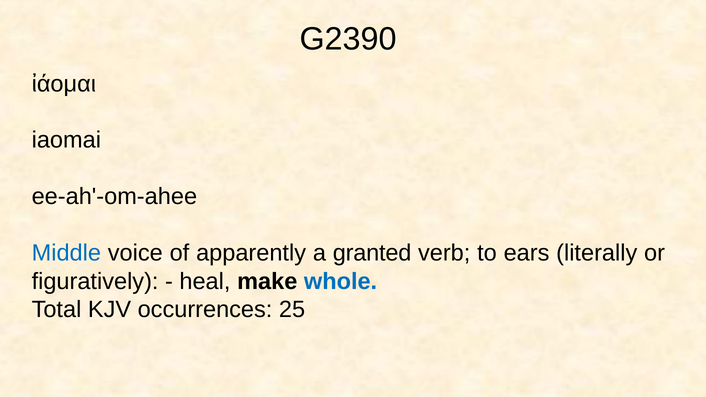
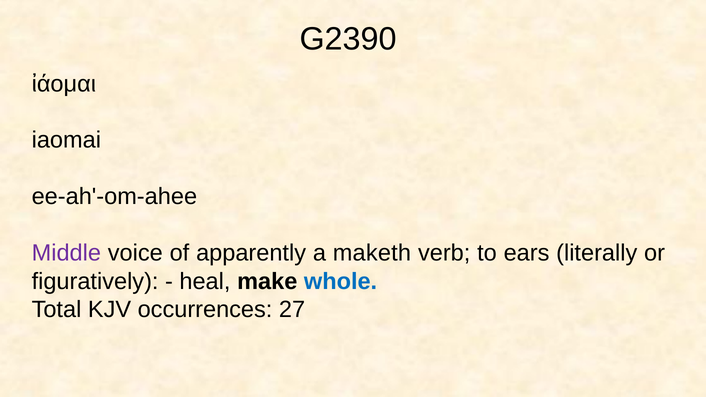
Middle colour: blue -> purple (66, 253)
granted: granted -> maketh (372, 253)
25: 25 -> 27 (292, 310)
